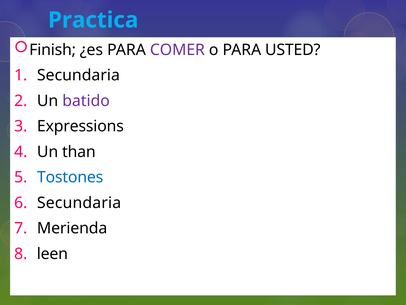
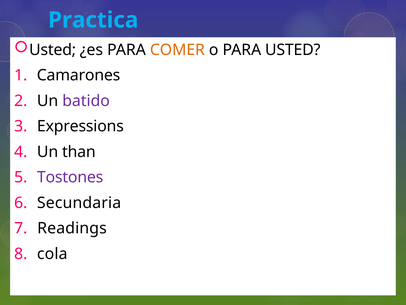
Finish: Finish -> Usted (53, 50)
COMER colour: purple -> orange (177, 50)
Secundaria: Secundaria -> Camarones (79, 75)
Tostones colour: blue -> purple (70, 177)
Merienda: Merienda -> Readings (72, 228)
leen: leen -> cola (52, 253)
